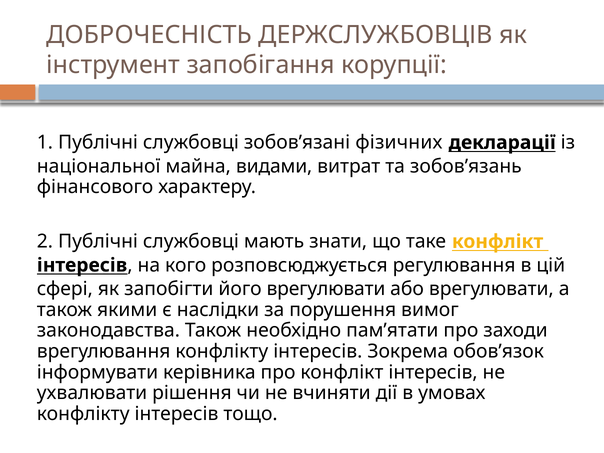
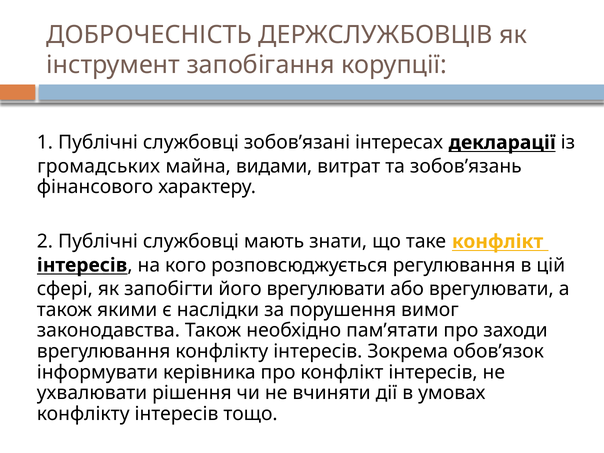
фізичних: фізичних -> інтересах (399, 143)
національної: національної -> громадських (99, 166)
